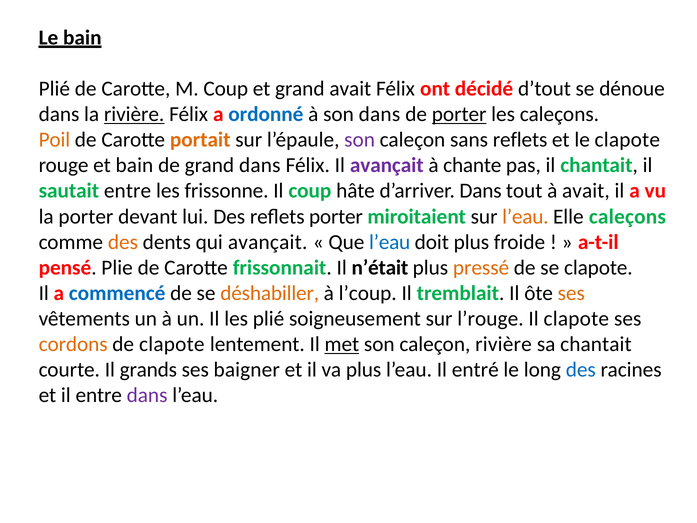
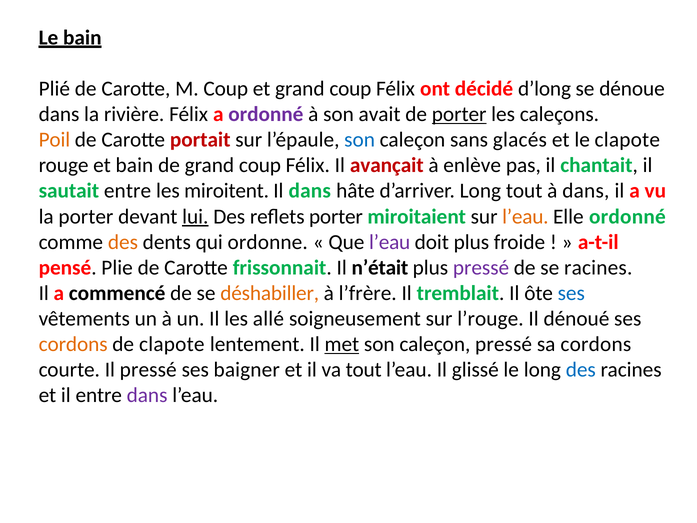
et grand avait: avait -> coup (350, 89)
d’tout: d’tout -> d’long (545, 89)
rivière underline: present -> none (134, 114)
ordonné colour: blue -> purple (266, 114)
son dans: dans -> avait (380, 114)
portait colour: orange -> red (200, 140)
son colour: purple -> blue (360, 140)
sans reflets: reflets -> glacés (520, 140)
de grand dans: dans -> coup (260, 165)
avançait colour: purple -> red (387, 165)
chante: chante -> enlève (472, 165)
frissonne: frissonne -> miroitent (227, 191)
Il coup: coup -> dans (310, 191)
d’arriver Dans: Dans -> Long (480, 191)
à avait: avait -> dans (586, 191)
lui underline: none -> present (195, 216)
Elle caleçons: caleçons -> ordonné (627, 216)
qui avançait: avançait -> ordonne (268, 242)
l’eau colour: blue -> purple (390, 242)
pressé colour: orange -> purple (481, 267)
se clapote: clapote -> racines (598, 267)
commencé colour: blue -> black (117, 293)
l’coup: l’coup -> l’frère (368, 293)
ses colour: orange -> blue (571, 293)
les plié: plié -> allé (268, 319)
Il clapote: clapote -> dénoué (576, 319)
caleçon rivière: rivière -> pressé (504, 344)
sa chantait: chantait -> cordons (596, 344)
Il grands: grands -> pressé (148, 370)
va plus: plus -> tout (364, 370)
entré: entré -> glissé (475, 370)
